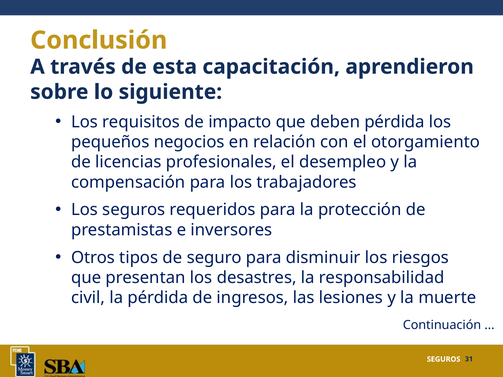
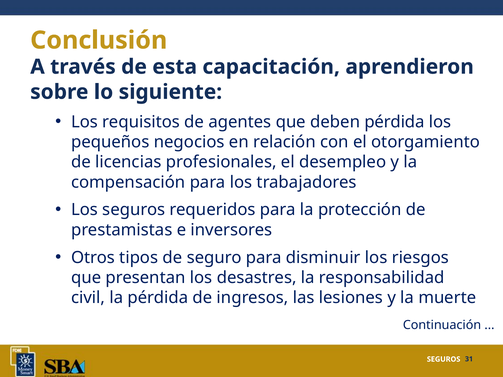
impacto: impacto -> agentes (240, 122)
